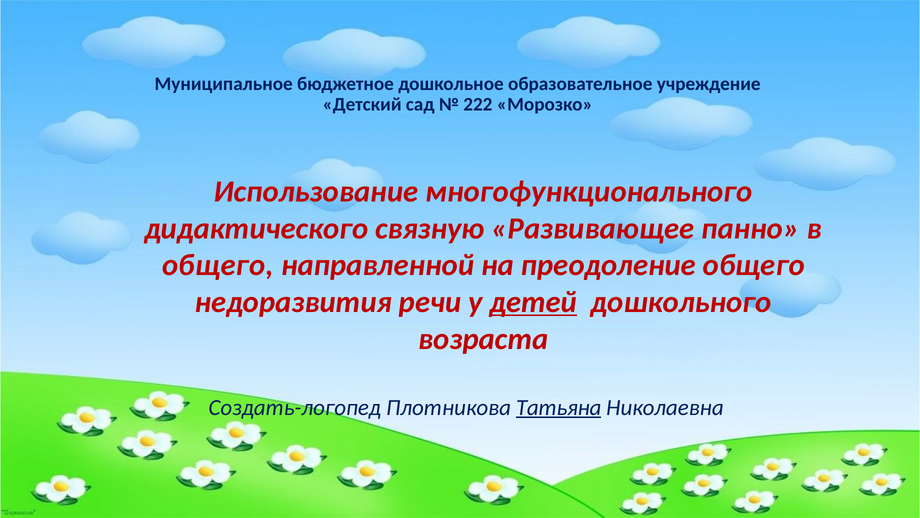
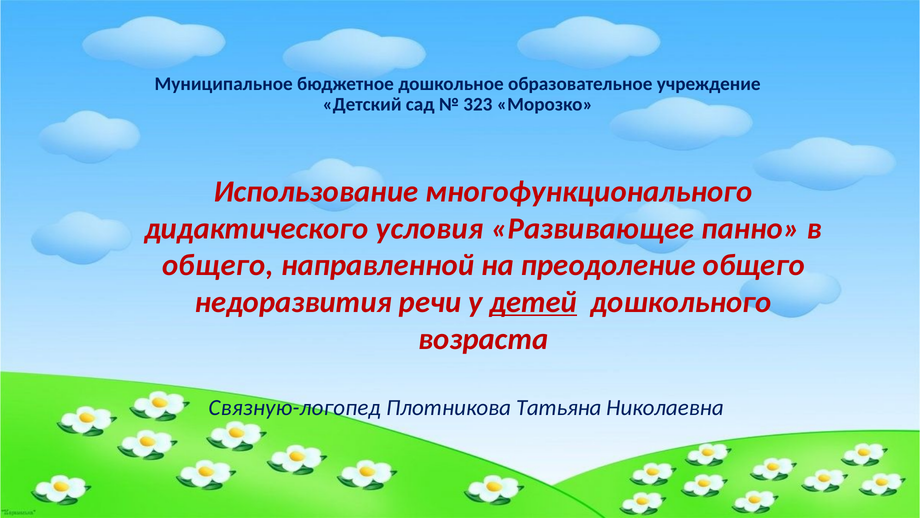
222: 222 -> 323 (478, 104)
связную: связную -> условия (430, 228)
Создать-логопед: Создать-логопед -> Связную-логопед (295, 407)
Татьяна underline: present -> none (559, 407)
